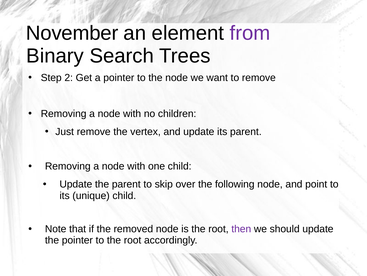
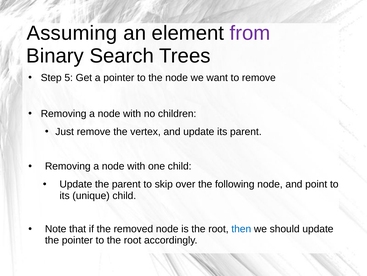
November: November -> Assuming (72, 33)
2: 2 -> 5 (69, 77)
then colour: purple -> blue (241, 228)
